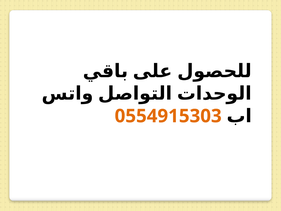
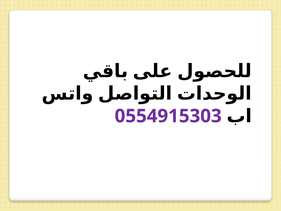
0554915303 colour: orange -> purple (168, 116)
